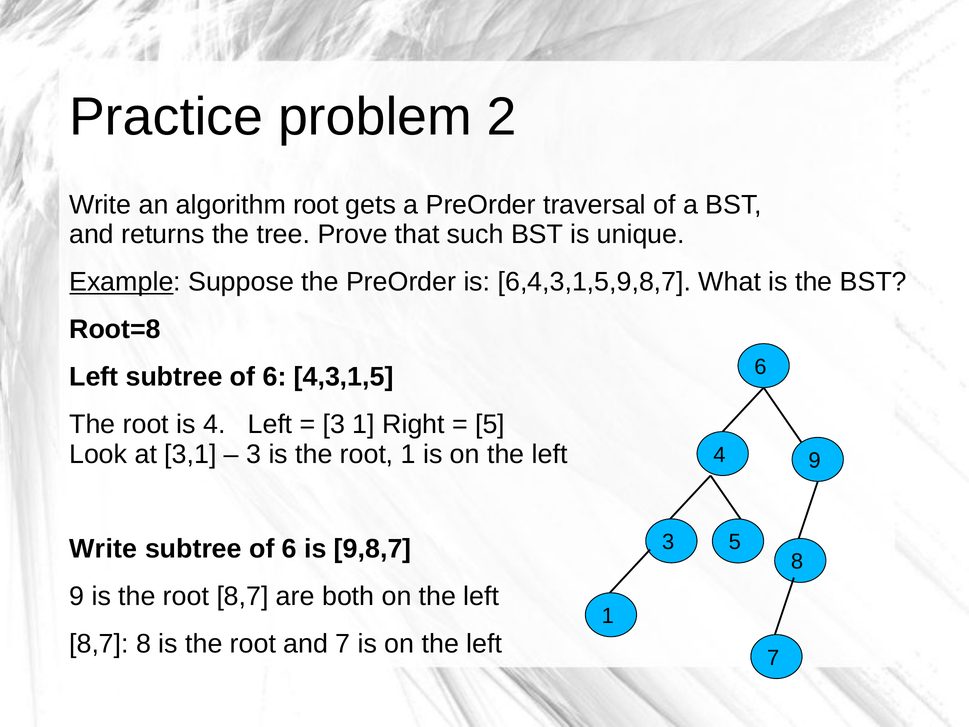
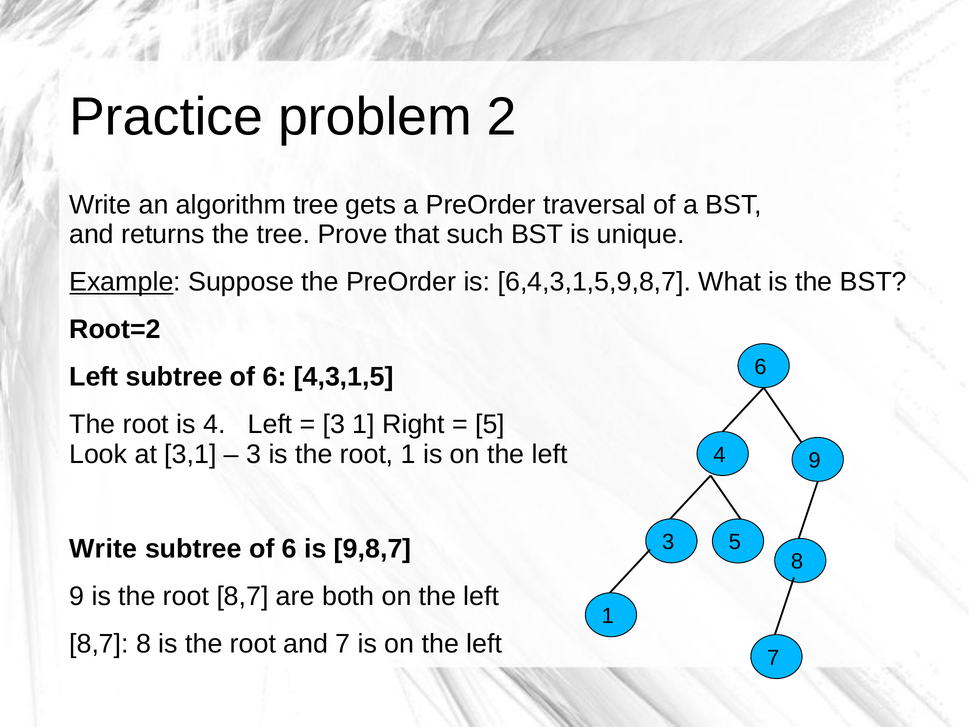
algorithm root: root -> tree (316, 205)
Root=8: Root=8 -> Root=2 (115, 329)
